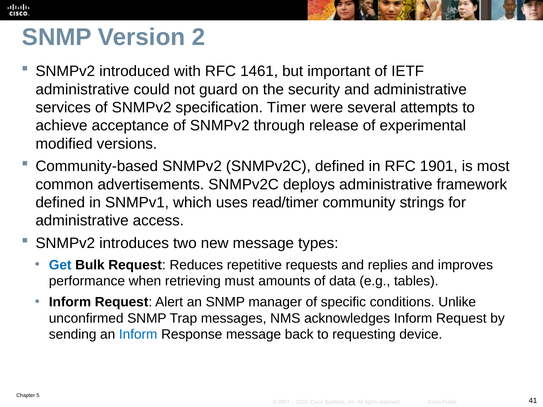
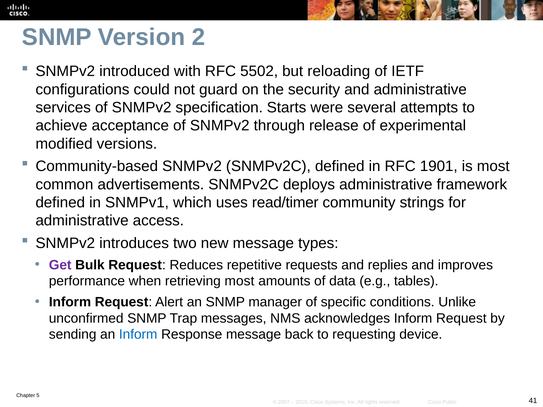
1461: 1461 -> 5502 (259, 71)
important: important -> reloading (339, 71)
administrative: administrative -> configurations (82, 89)
Timer: Timer -> Starts (287, 108)
Get colour: blue -> purple (60, 265)
retrieving must: must -> most (239, 281)
